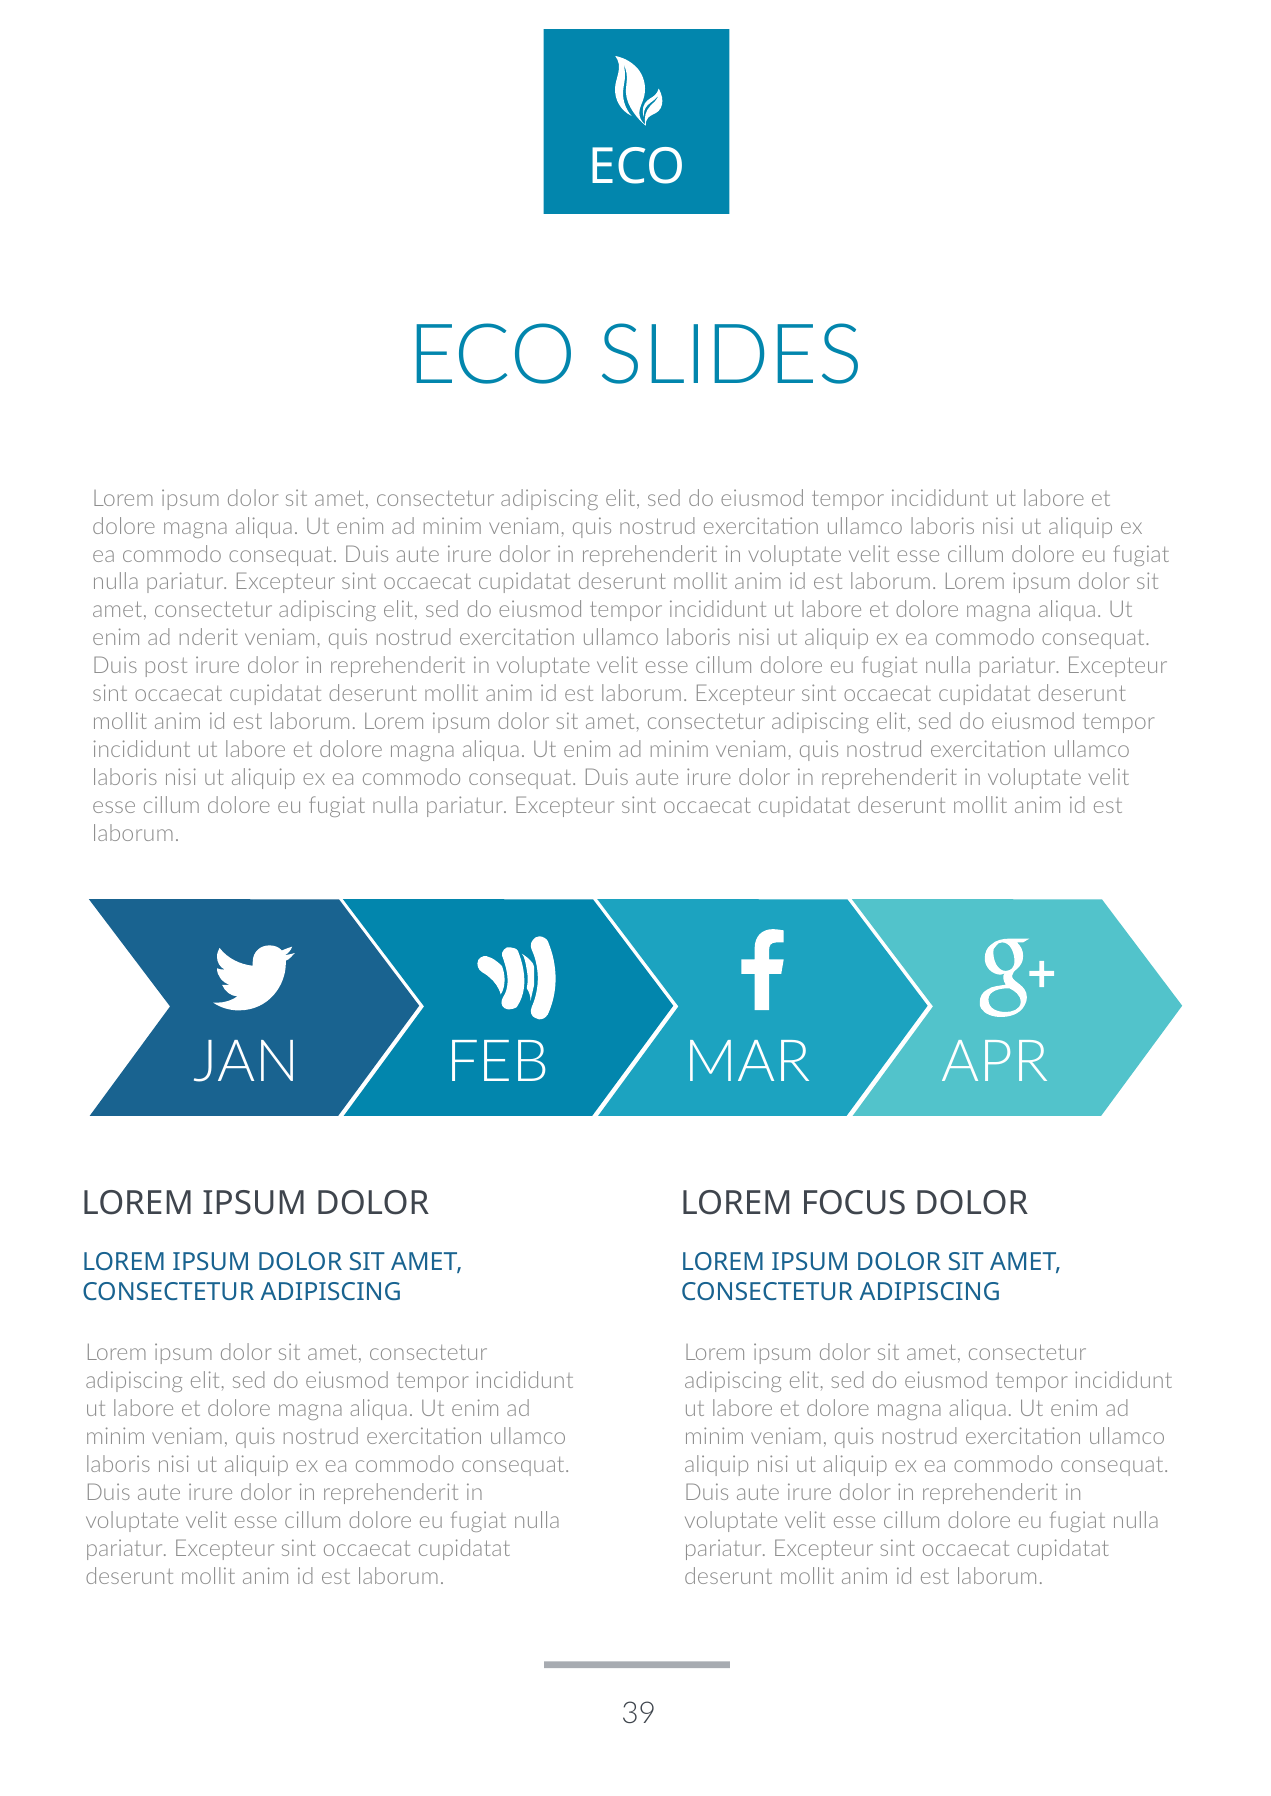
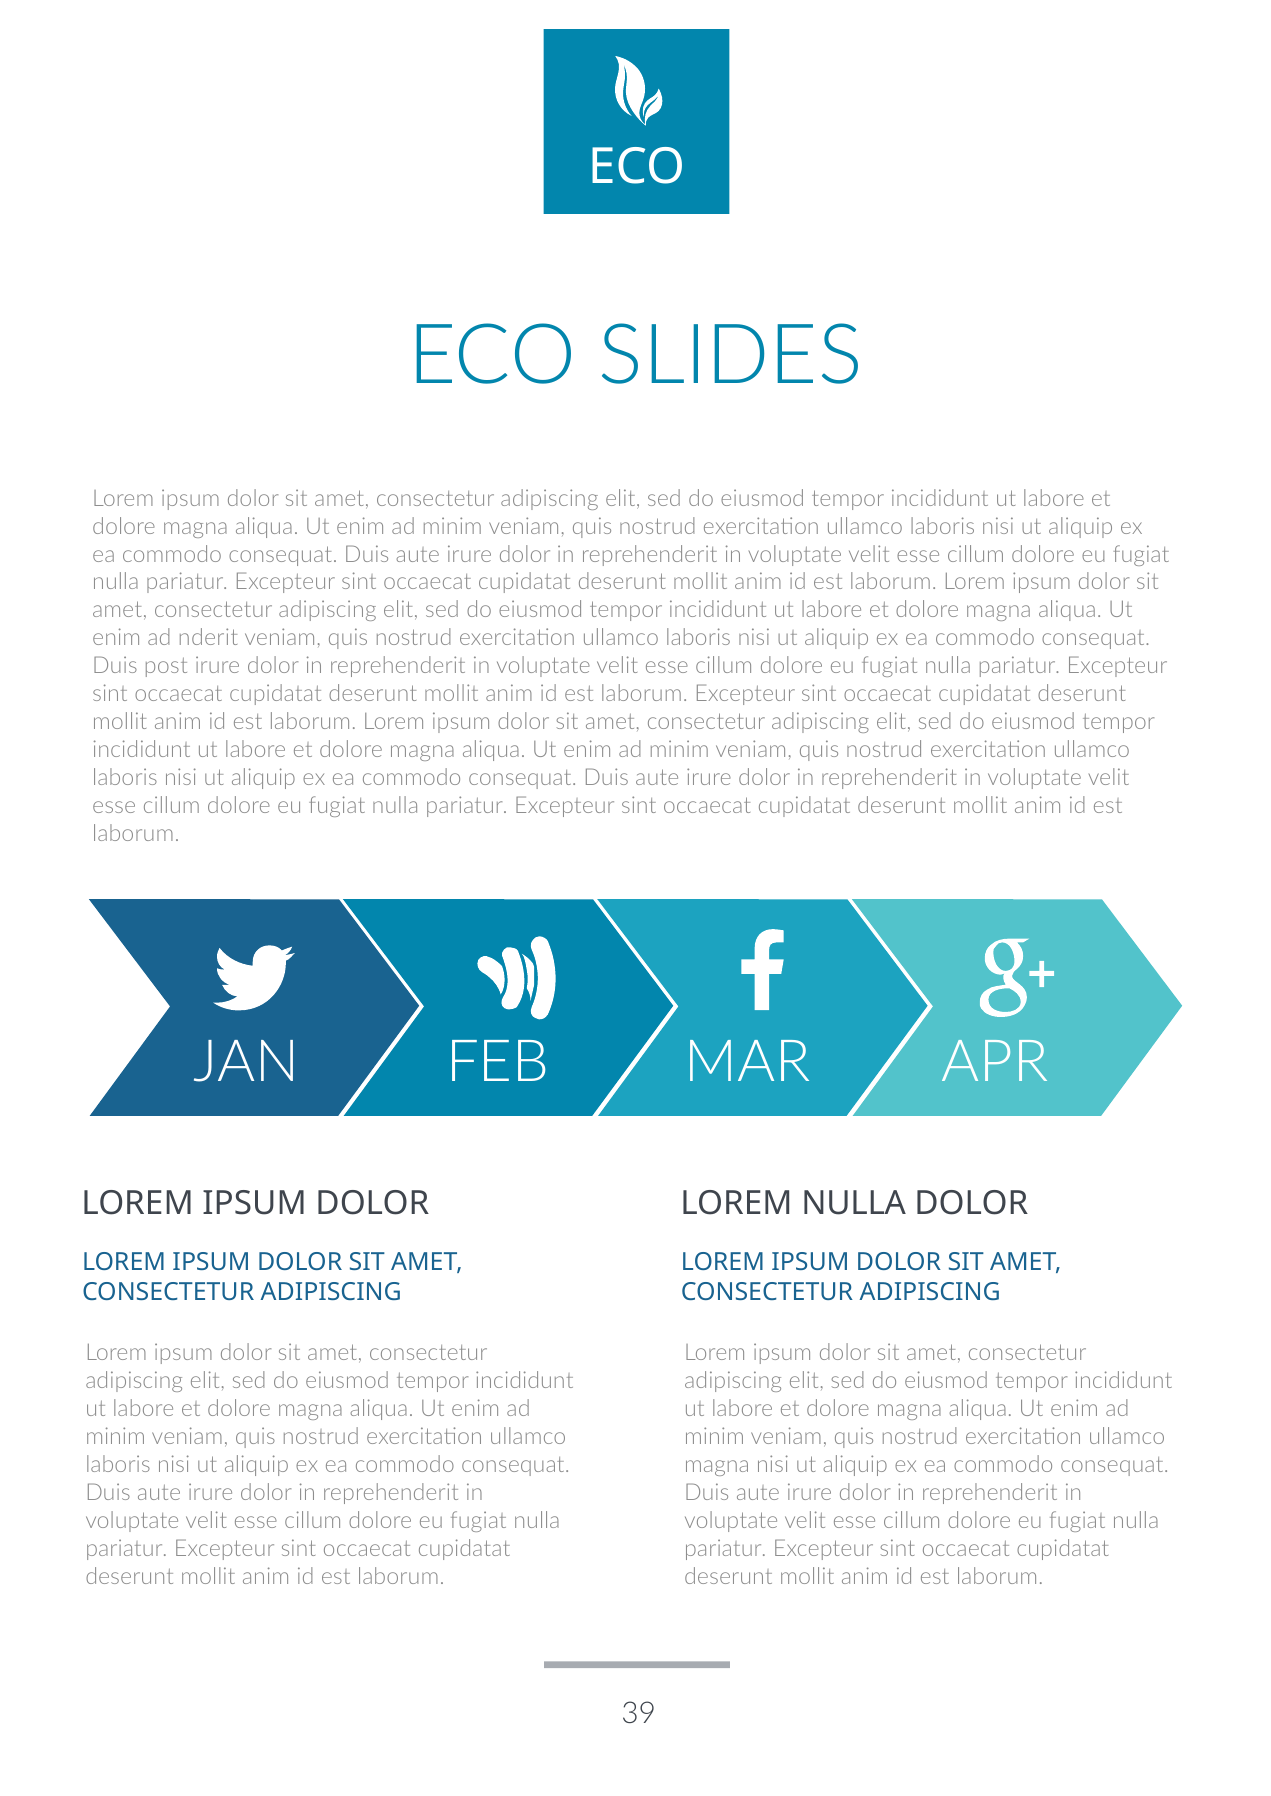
LOREM FOCUS: FOCUS -> NULLA (854, 1204)
aliquip: aliquip -> magna (717, 1465)
